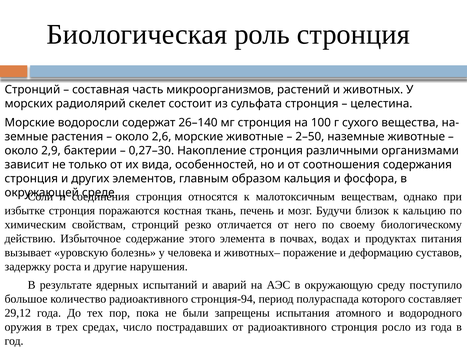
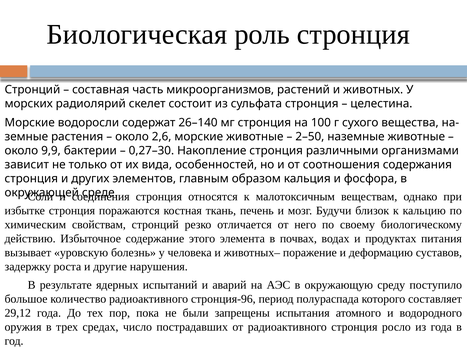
2,9: 2,9 -> 9,9 (51, 151)
стронция-94: стронция-94 -> стронция-96 (223, 299)
